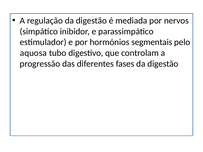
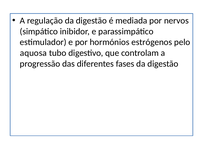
segmentais: segmentais -> estrógenos (152, 42)
